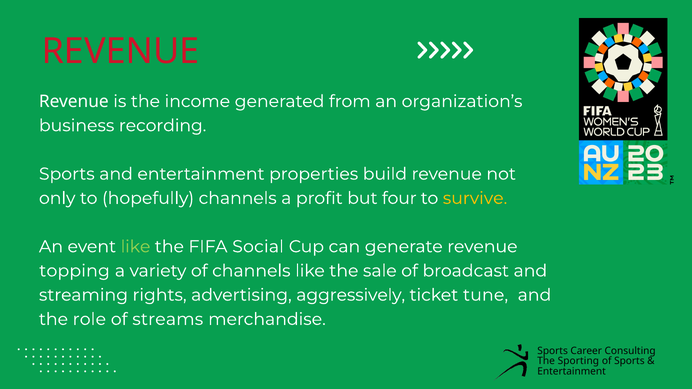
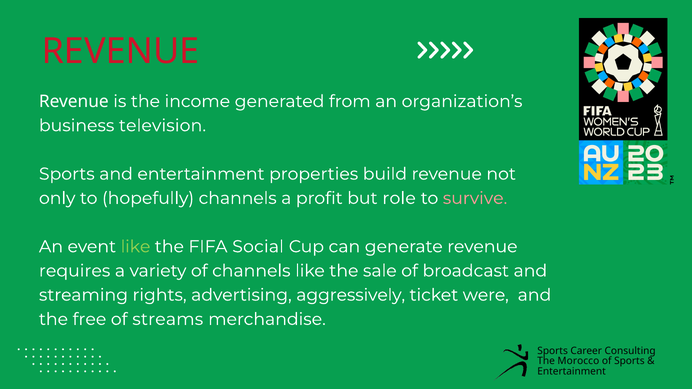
recording: recording -> television (162, 126)
four: four -> role (399, 198)
survive colour: yellow -> pink (475, 198)
topping: topping -> requires (75, 271)
tune: tune -> were (486, 295)
role: role -> free (89, 319)
Sporting: Sporting -> Morocco (578, 361)
